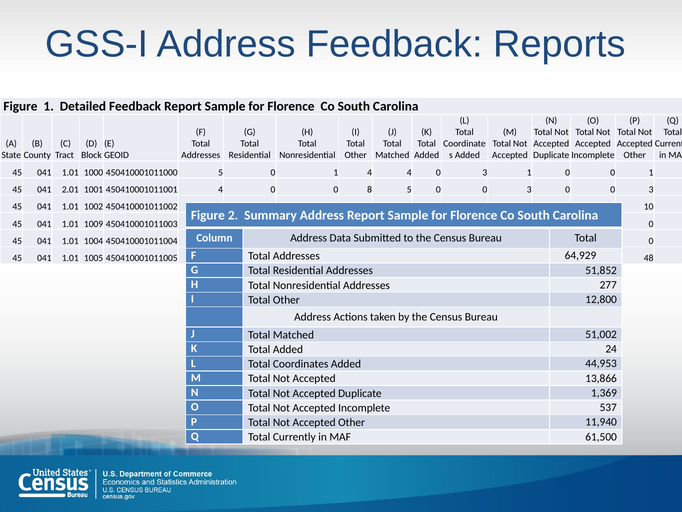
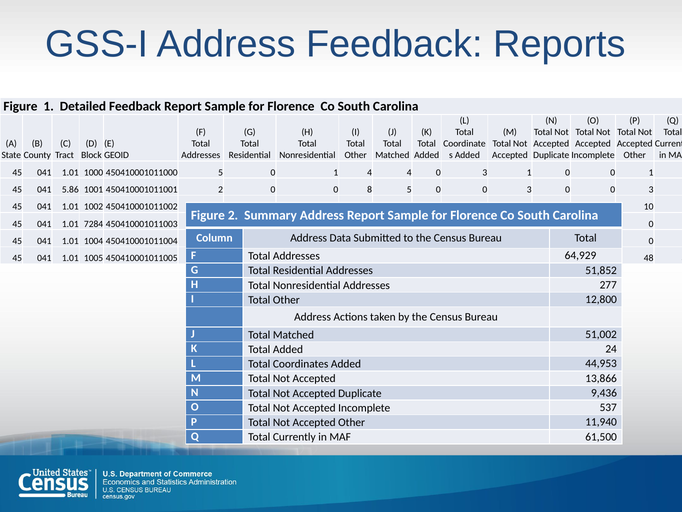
2.01: 2.01 -> 5.86 (70, 189)
450410001011001 4: 4 -> 2 (221, 189)
1009: 1009 -> 7284 (94, 224)
1,369: 1,369 -> 9,436 (604, 393)
